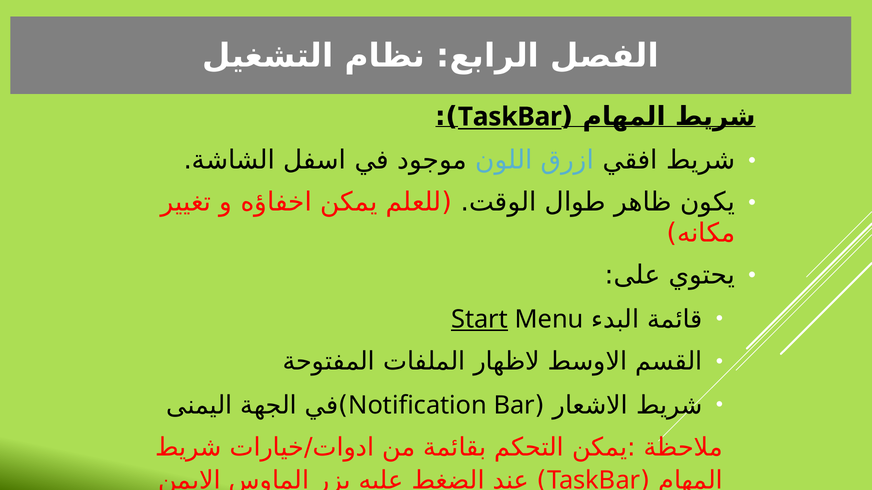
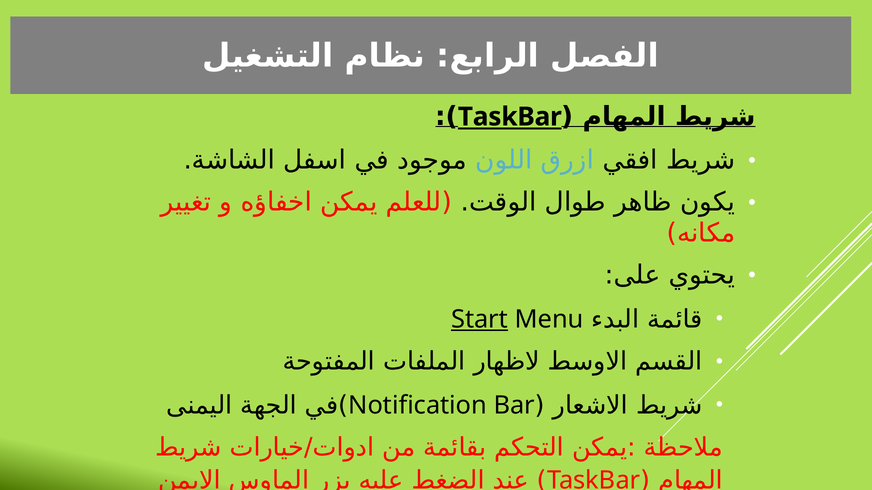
TaskBar underline: none -> present (510, 117)
